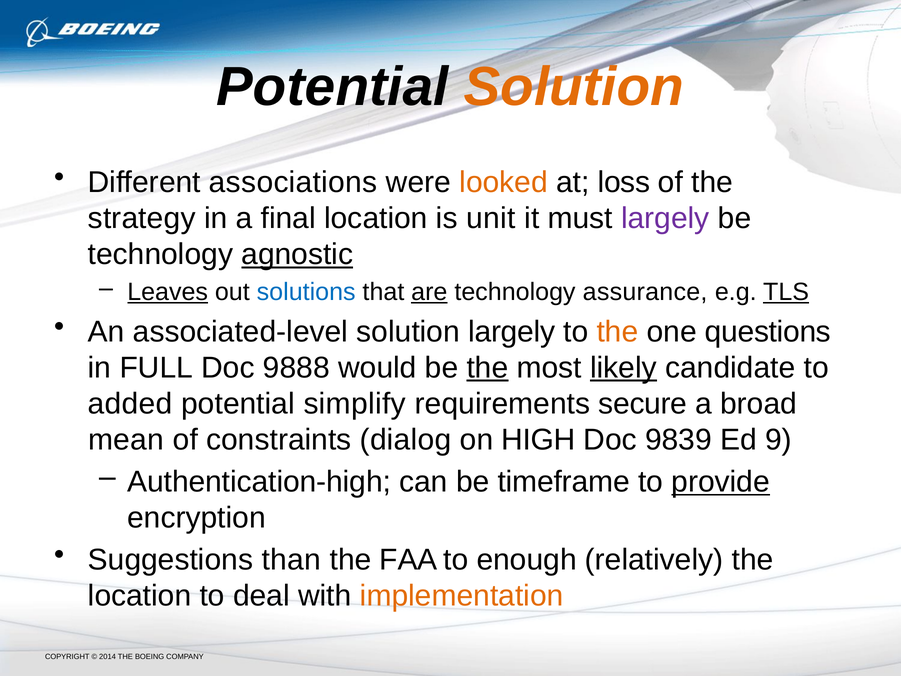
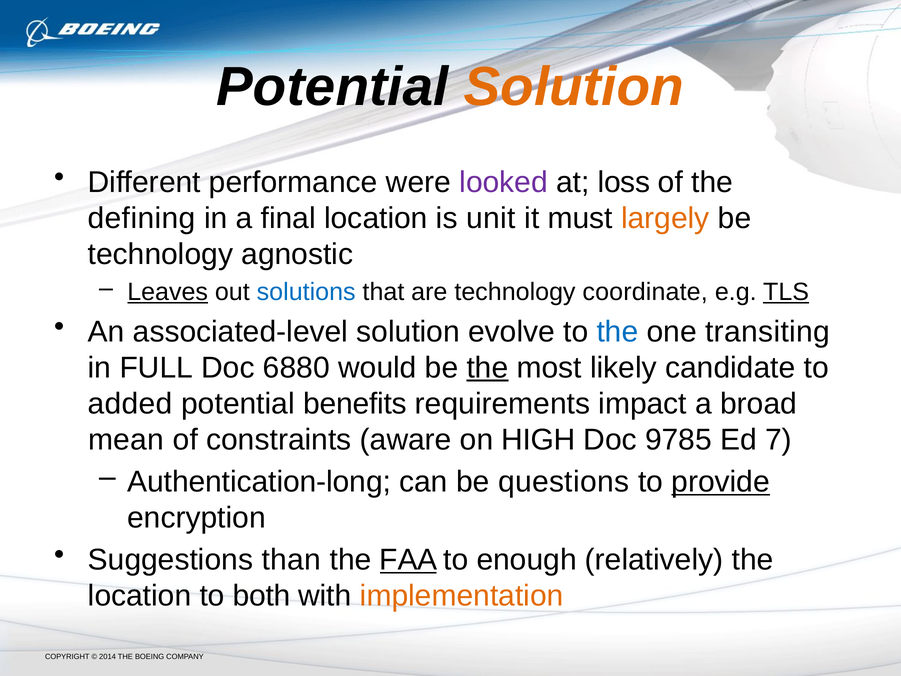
associations: associations -> performance (293, 182)
looked colour: orange -> purple (504, 182)
strategy: strategy -> defining (142, 218)
largely colour: purple -> orange (665, 218)
agnostic underline: present -> none (297, 254)
are underline: present -> none (429, 292)
assurance: assurance -> coordinate (645, 292)
solution largely: largely -> evolve (512, 331)
the colour: orange -> blue (617, 331)
questions: questions -> transiting (768, 331)
9888: 9888 -> 6880 (296, 368)
likely underline: present -> none (623, 368)
simplify: simplify -> benefits (355, 404)
secure: secure -> impact (643, 404)
dialog: dialog -> aware (406, 440)
9839: 9839 -> 9785 (678, 440)
9: 9 -> 7 (779, 440)
Authentication-high: Authentication-high -> Authentication-long (259, 482)
timeframe: timeframe -> questions (564, 482)
FAA underline: none -> present (408, 560)
deal: deal -> both (262, 596)
